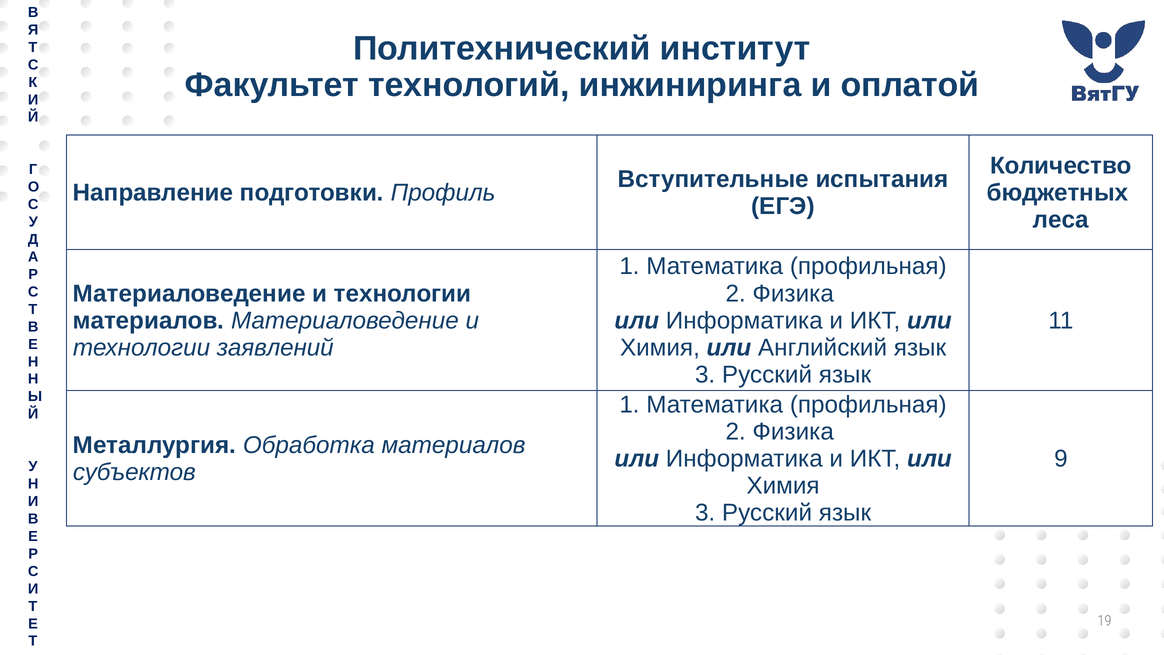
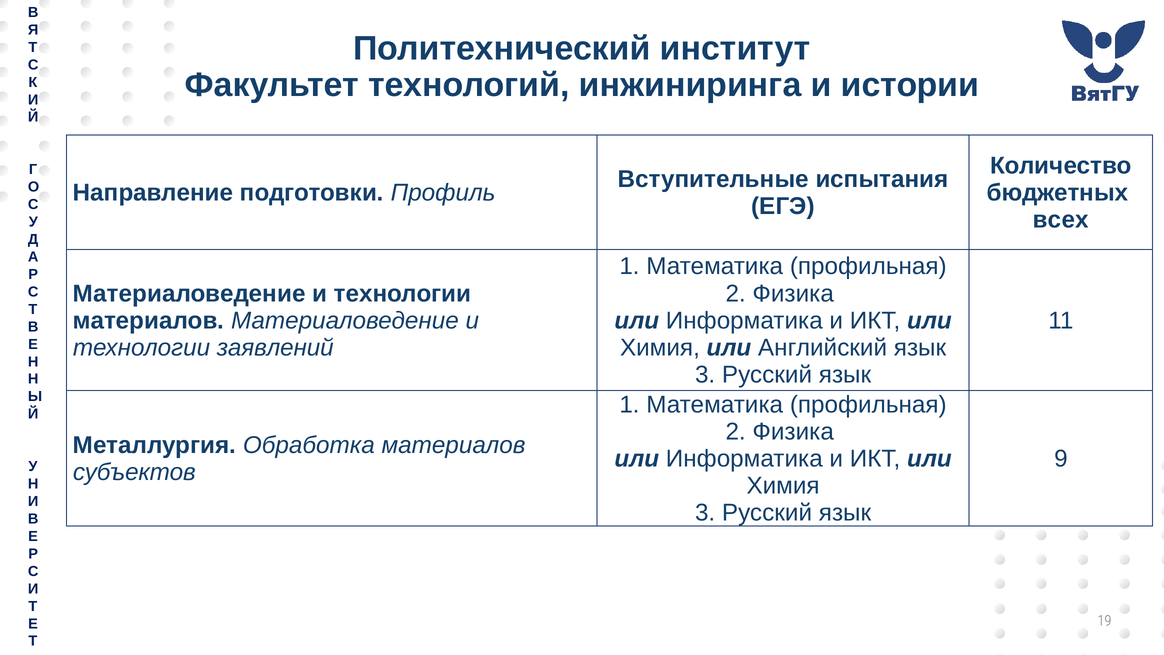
оплатой: оплатой -> истории (910, 85)
леса: леса -> всех (1061, 220)
